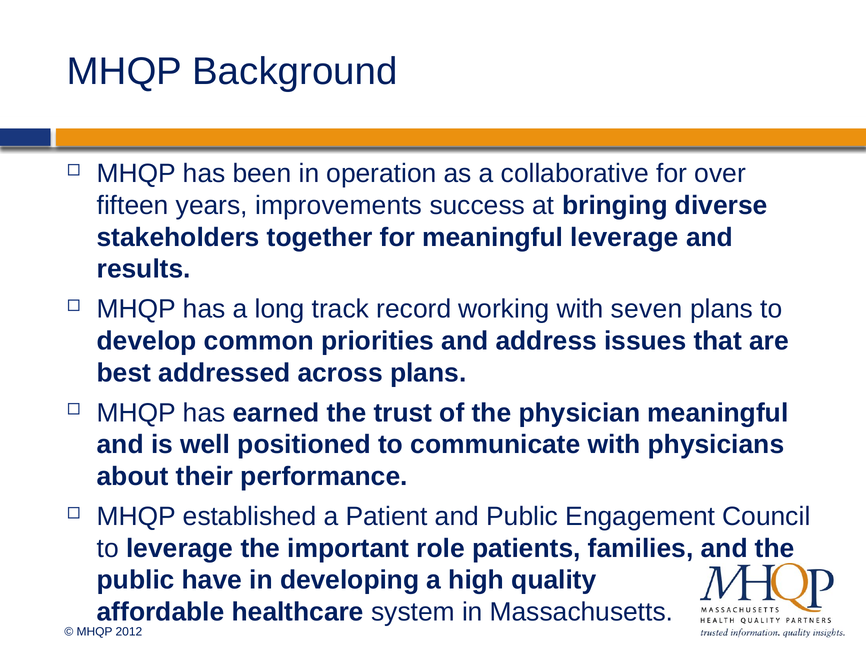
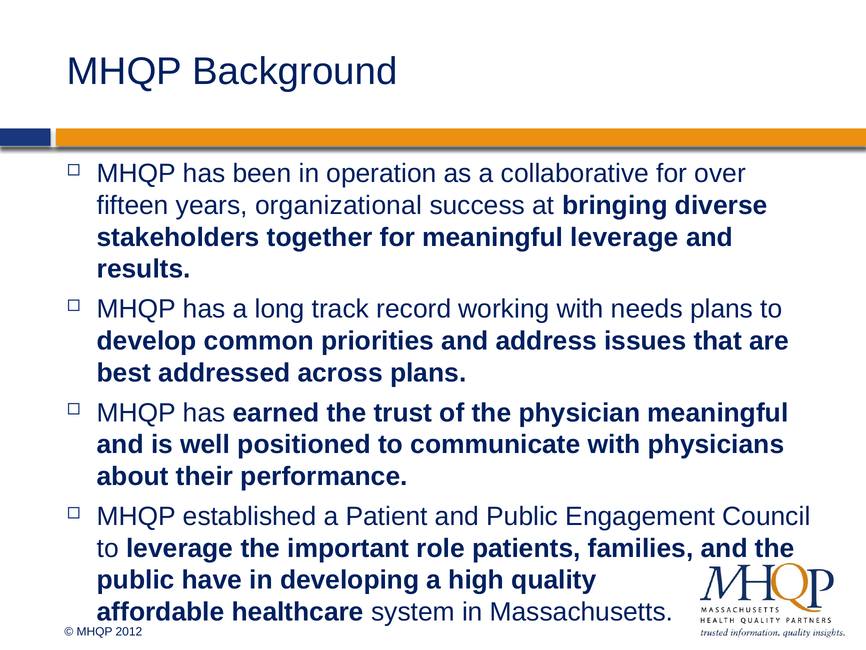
improvements: improvements -> organizational (339, 205)
seven: seven -> needs (647, 309)
